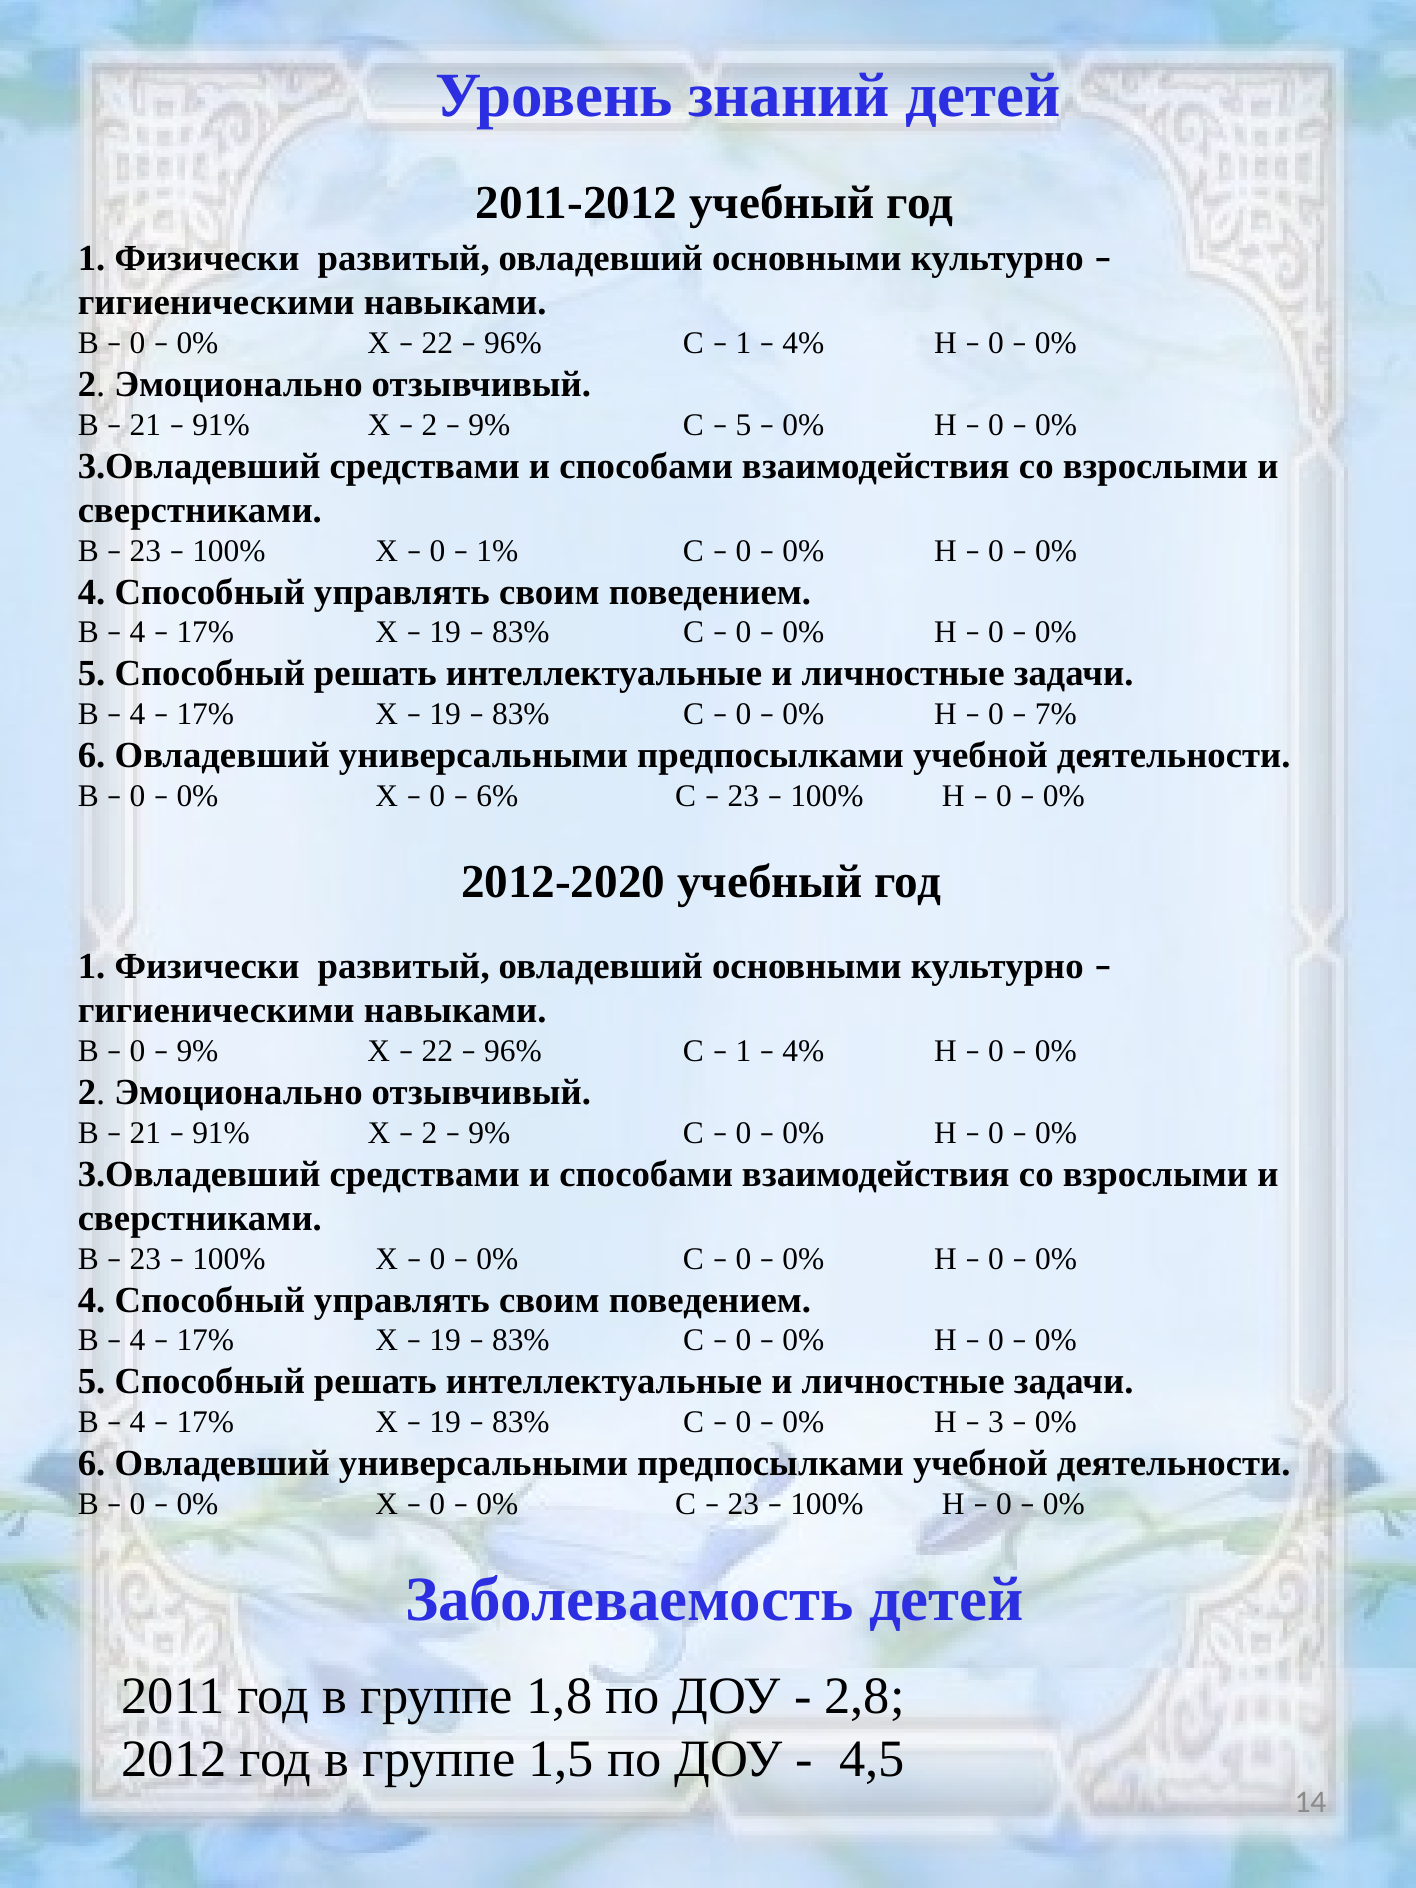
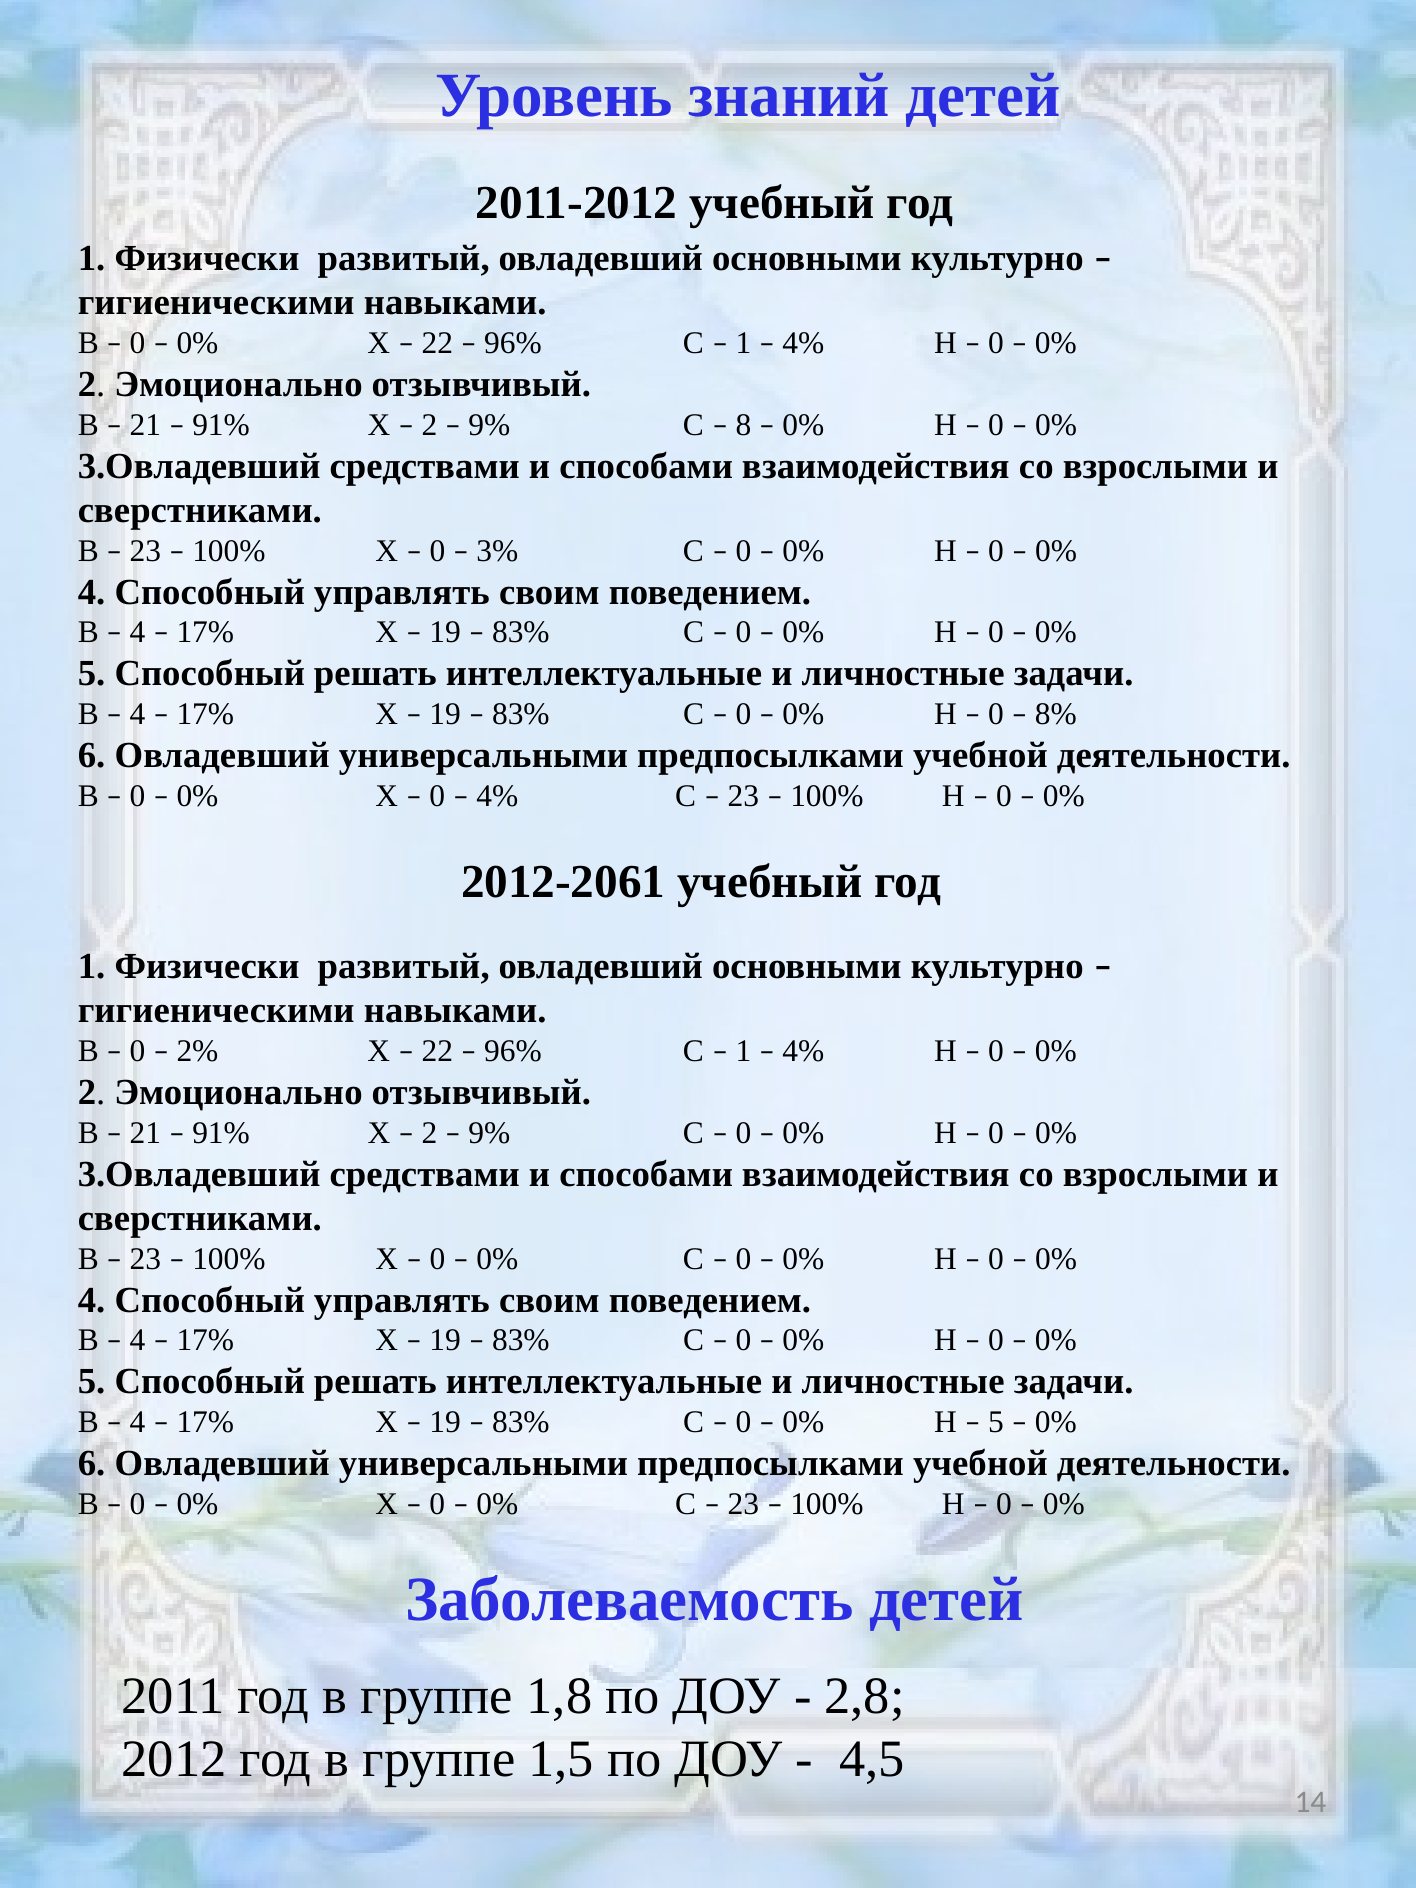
5: 5 -> 8 (743, 425)
1%: 1% -> 3% (497, 551)
7%: 7% -> 8% (1056, 714)
6%: 6% -> 4% (497, 796)
2012-2020: 2012-2020 -> 2012-2061 (563, 882)
9%: 9% -> 2% (197, 1051)
3: 3 -> 5 (996, 1422)
